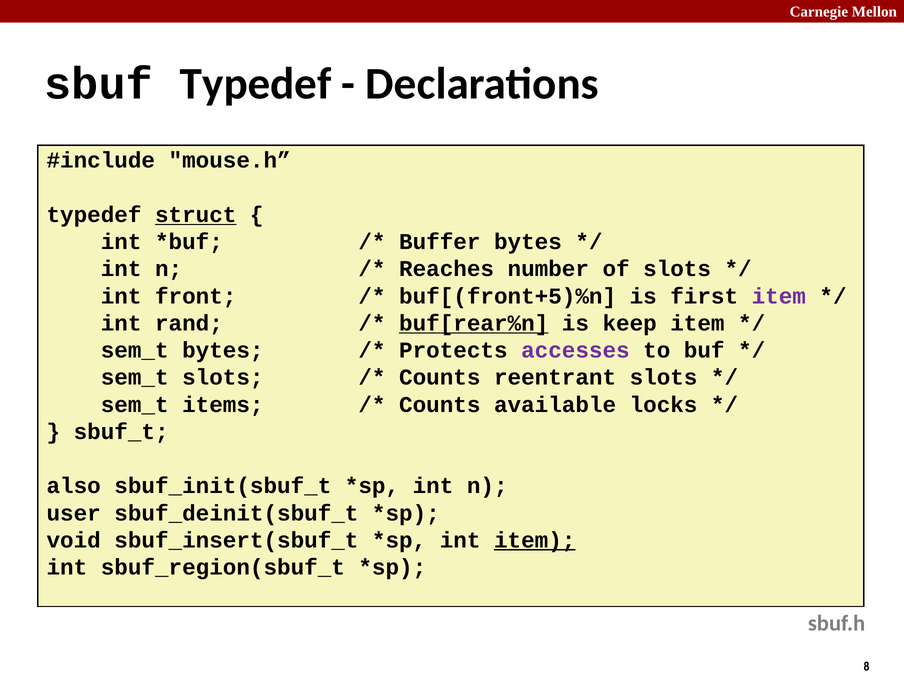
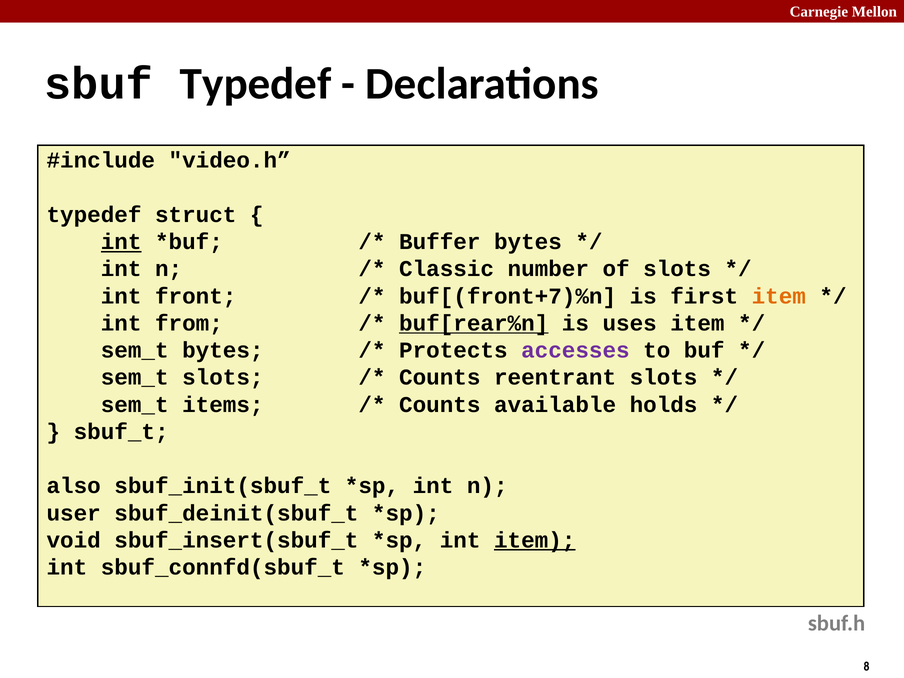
mouse.h: mouse.h -> video.h (230, 161)
struct underline: present -> none (196, 215)
int underline: none -> present (121, 242)
Reaches: Reaches -> Classic (447, 269)
buf[(front+5)%n: buf[(front+5)%n -> buf[(front+7)%n (508, 296)
item colour: purple -> orange (779, 296)
rand: rand -> from (189, 323)
keep: keep -> uses (630, 323)
locks: locks -> holds (664, 405)
sbuf_region(sbuf_t: sbuf_region(sbuf_t -> sbuf_connfd(sbuf_t (223, 567)
